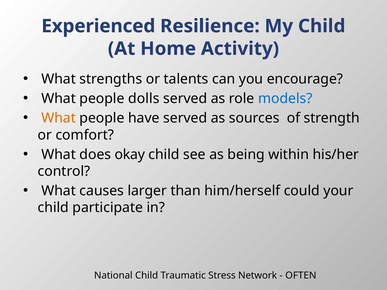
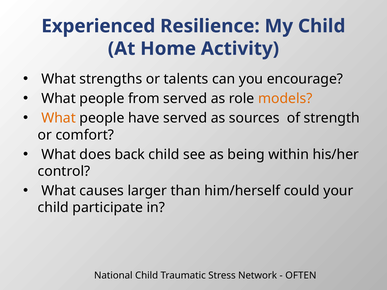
dolls: dolls -> from (144, 99)
models colour: blue -> orange (285, 99)
okay: okay -> back (130, 155)
